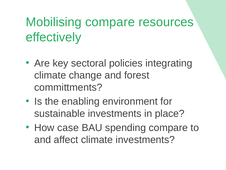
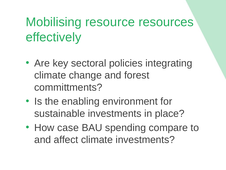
Mobilising compare: compare -> resource (110, 22)
